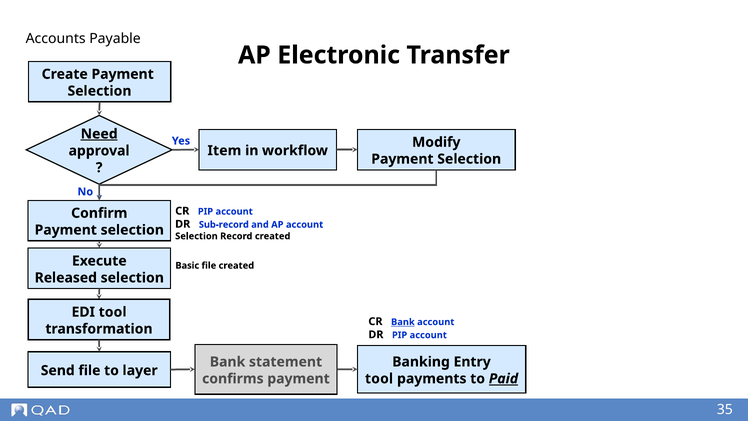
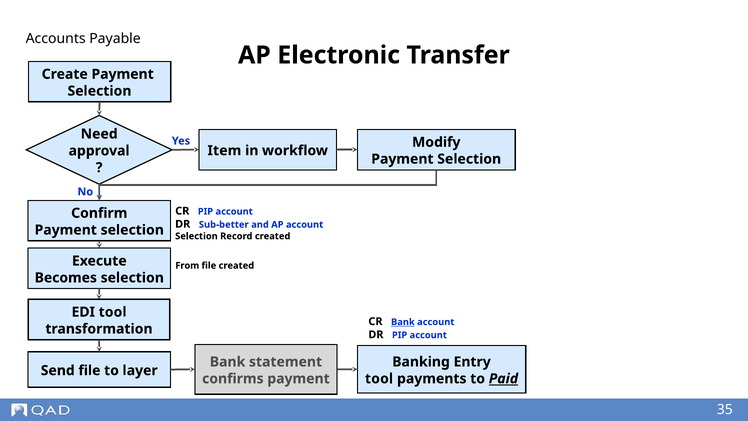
Need underline: present -> none (99, 134)
Sub-record: Sub-record -> Sub-better (224, 224)
Basic: Basic -> From (187, 265)
Released: Released -> Becomes (66, 278)
